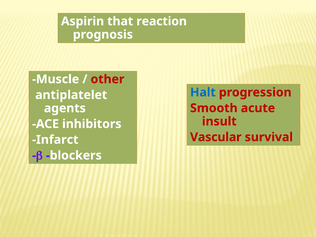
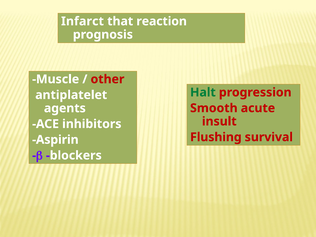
Aspirin: Aspirin -> Infarct (82, 21)
Halt colour: blue -> green (203, 92)
Vascular: Vascular -> Flushing (216, 137)
Infarct: Infarct -> Aspirin (55, 140)
